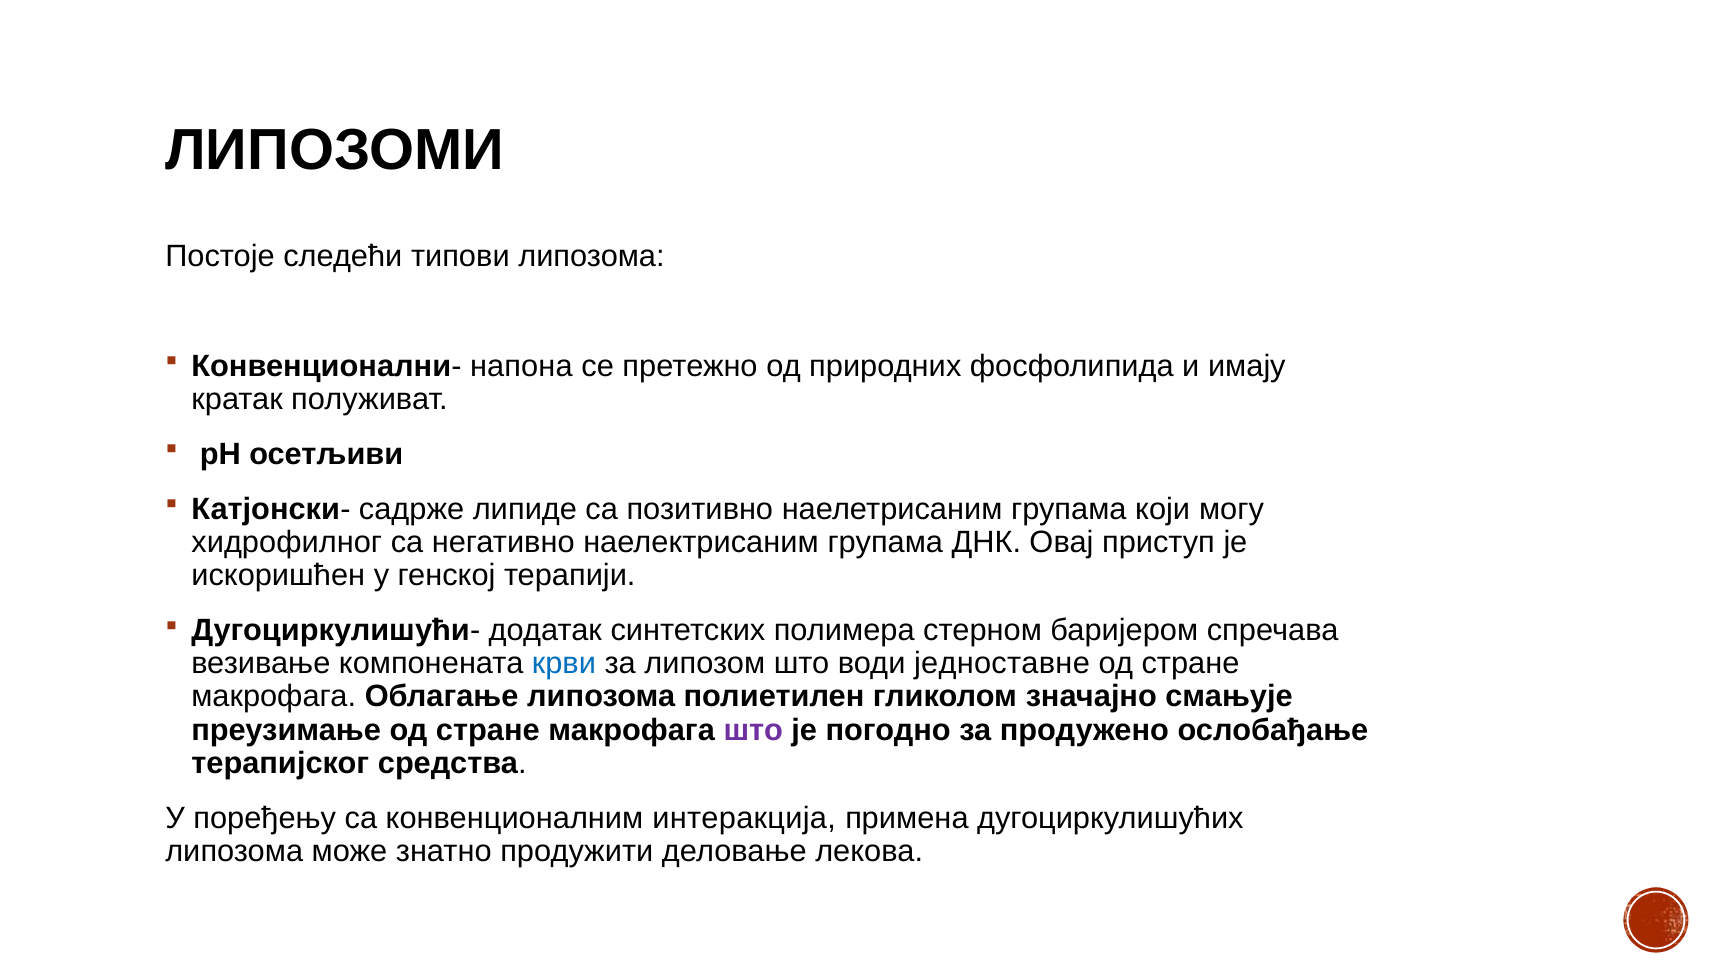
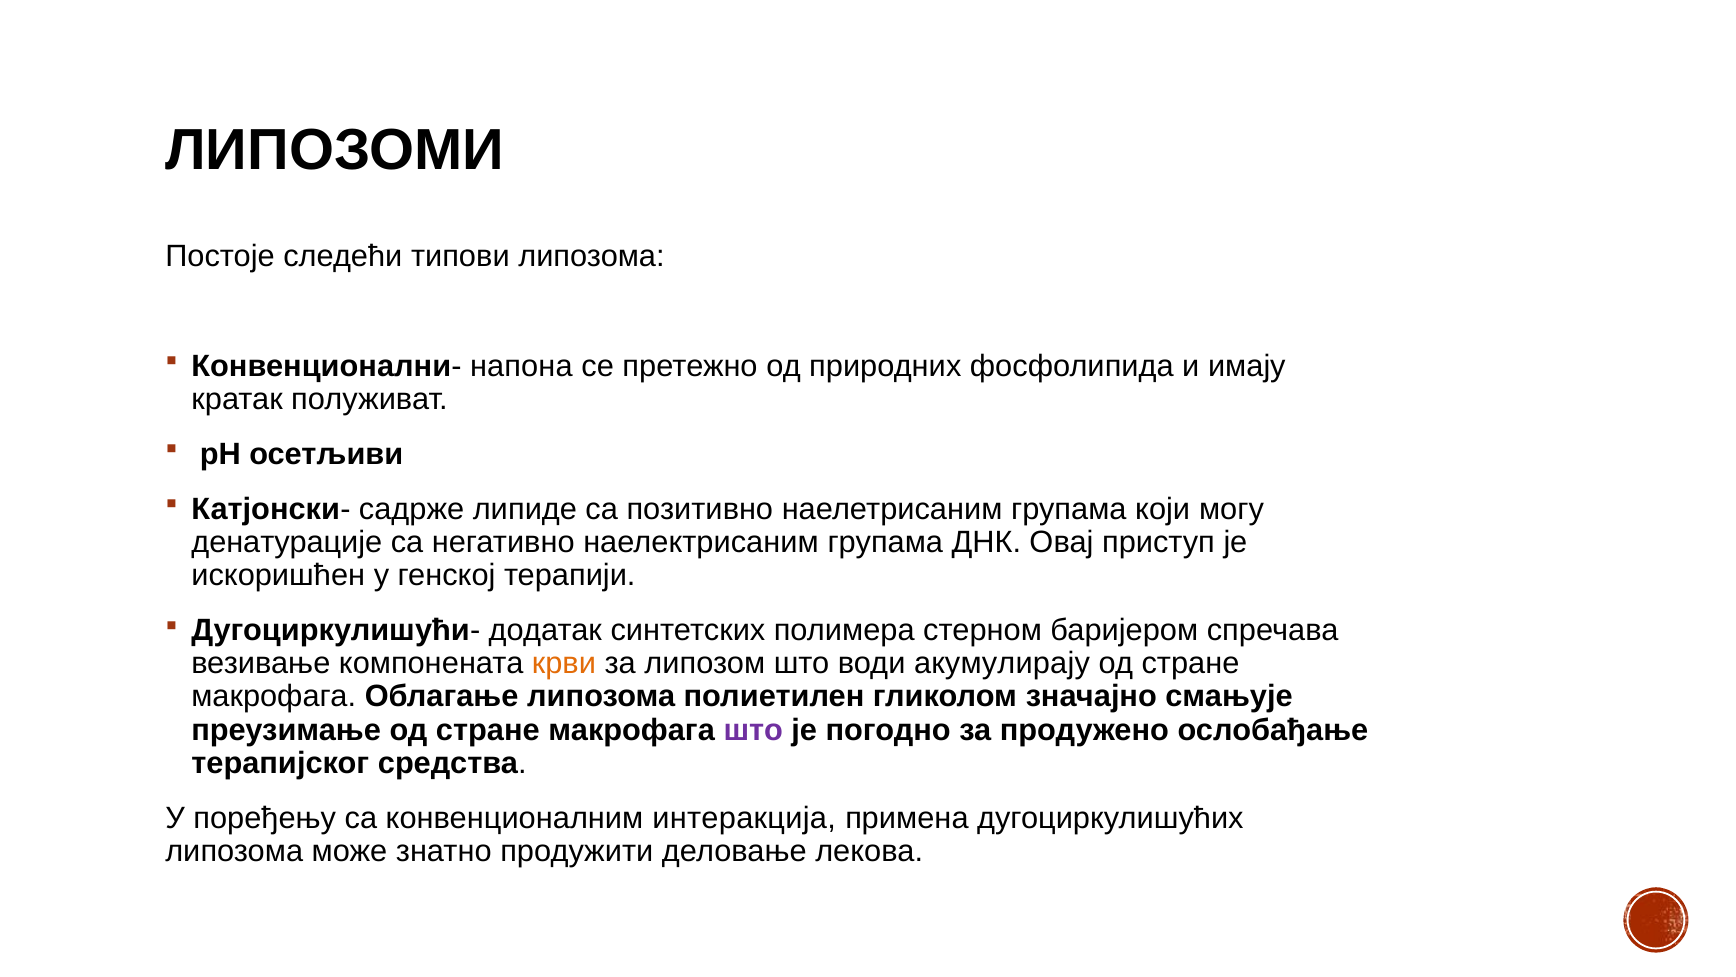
хидрофилног: хидрофилног -> денатурације (287, 542)
крви colour: blue -> orange (564, 663)
једноставне: једноставне -> акумулирају (1002, 663)
